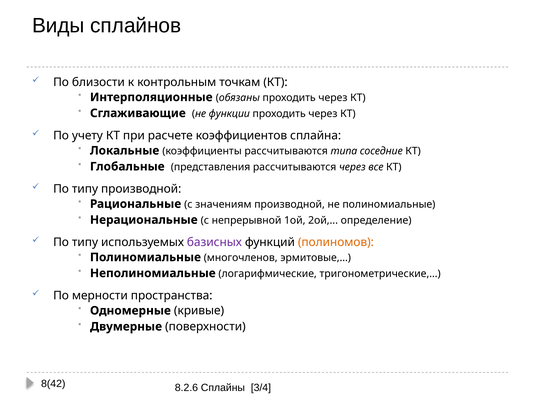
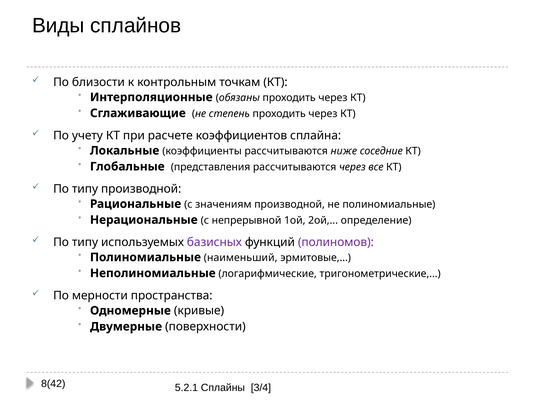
функции: функции -> степень (229, 113)
типа: типа -> ниже (344, 151)
полиномов colour: orange -> purple (336, 242)
многочленов: многочленов -> наименьший (241, 257)
8.2.6: 8.2.6 -> 5.2.1 (186, 387)
